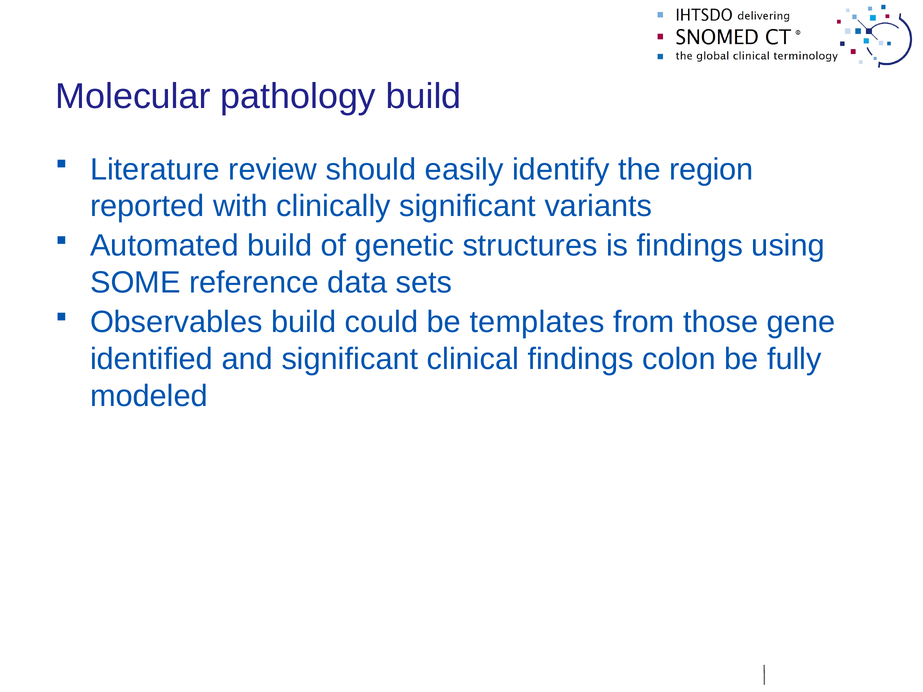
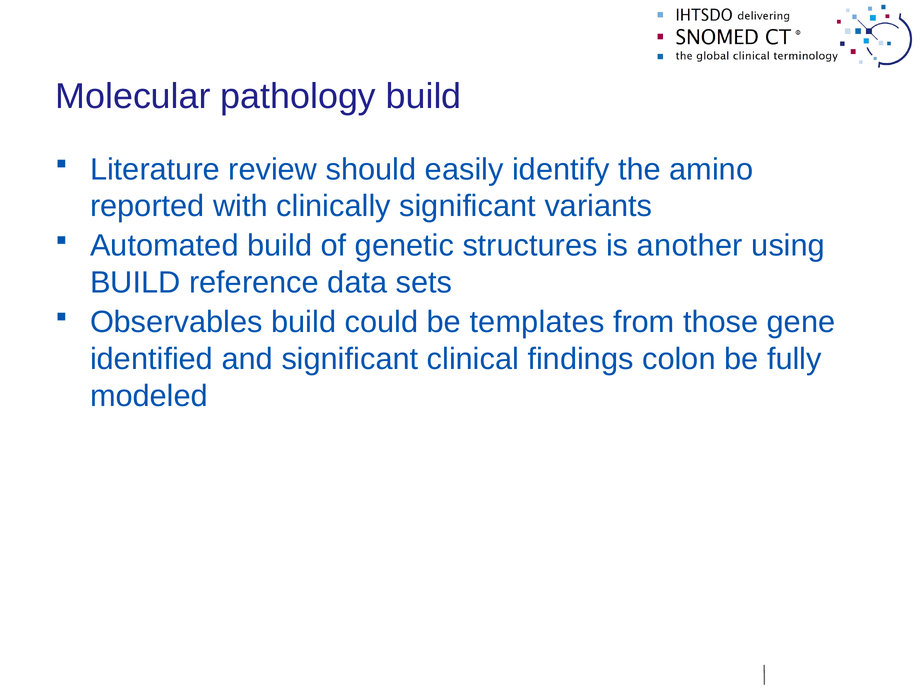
region: region -> amino (711, 169)
is findings: findings -> another (690, 246)
SOME: SOME -> BUILD (135, 283)
